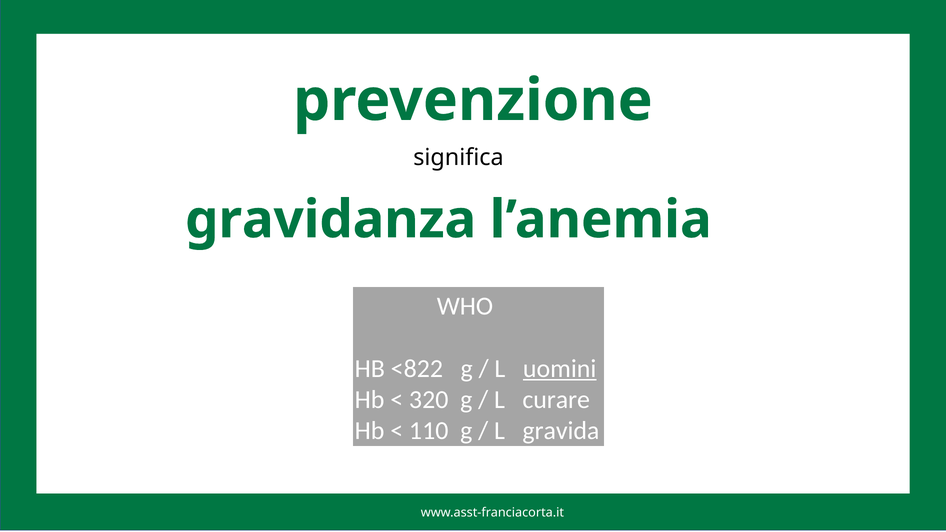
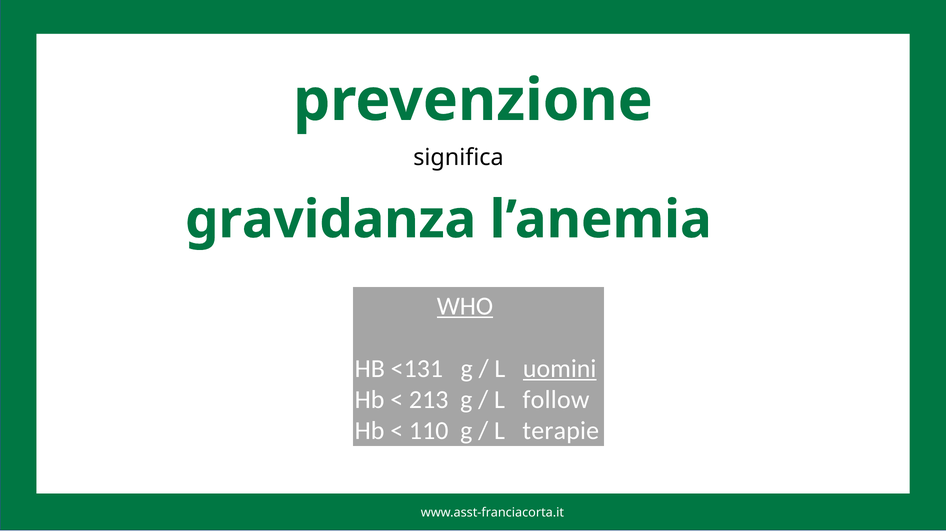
WHO underline: none -> present (465, 306)
<822: <822 -> <131 (417, 368)
320: 320 -> 213 (429, 399)
curare: curare -> follow (556, 399)
gravida: gravida -> terapie (561, 431)
